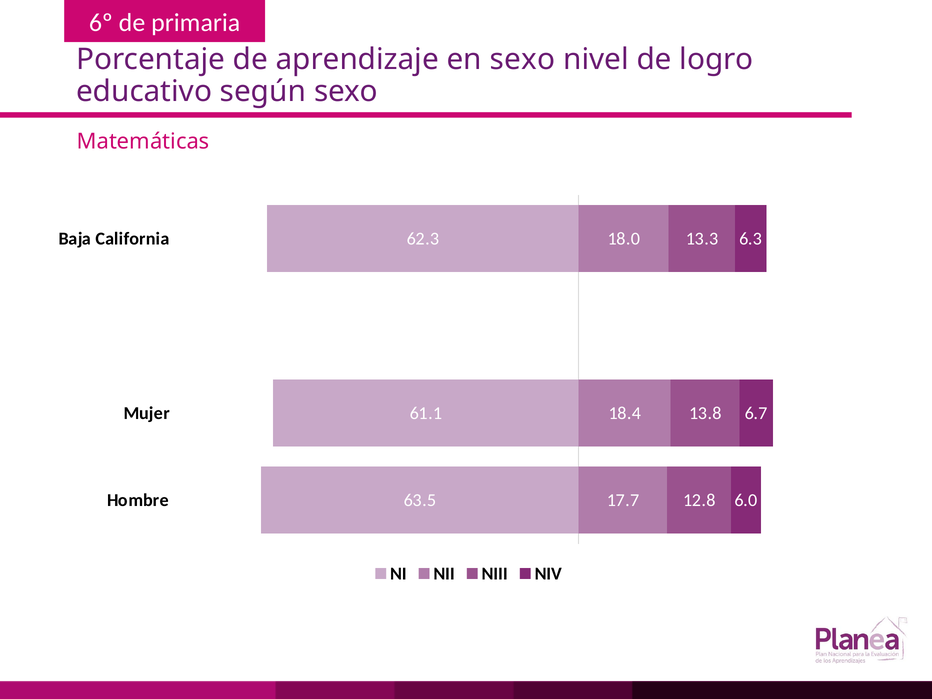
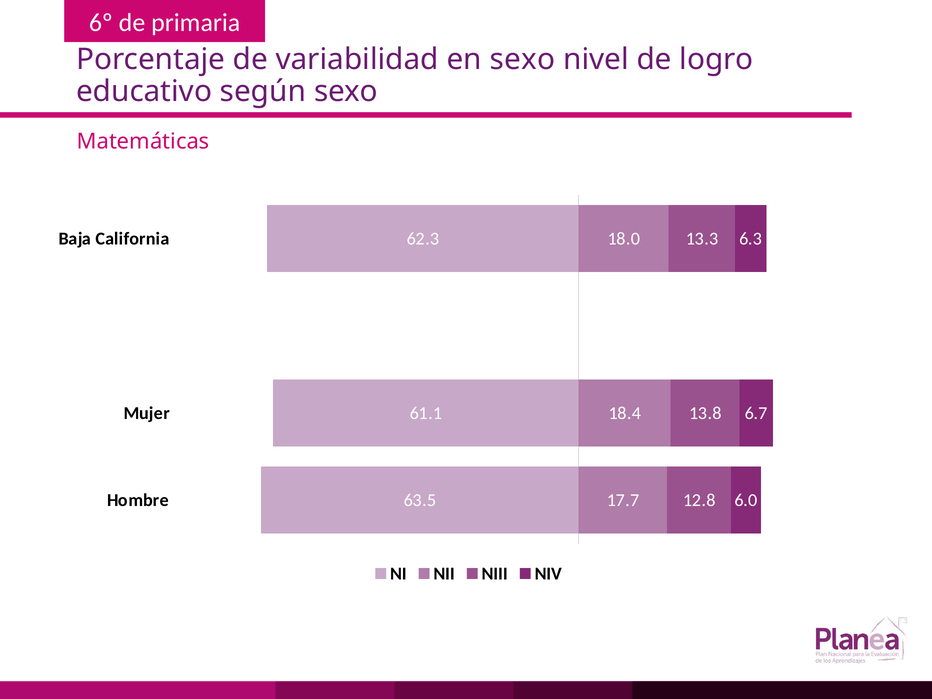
aprendizaje: aprendizaje -> variabilidad (357, 59)
